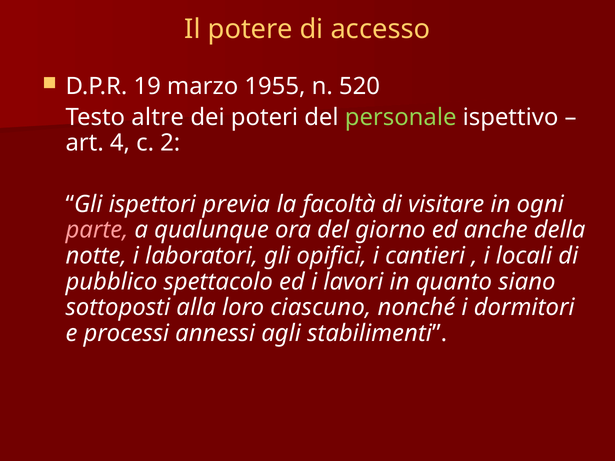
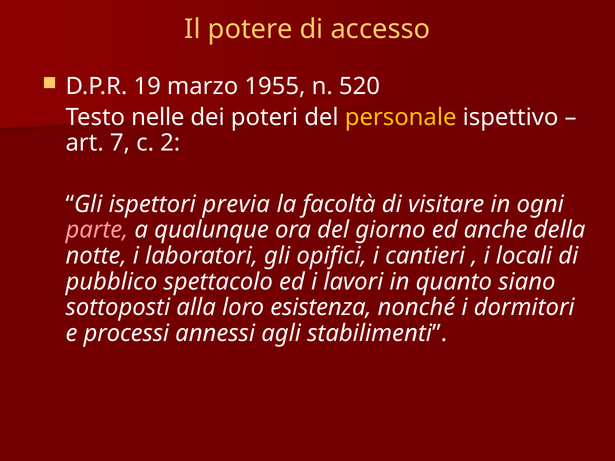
altre: altre -> nelle (158, 117)
personale colour: light green -> yellow (401, 117)
4: 4 -> 7 (120, 143)
ciascuno: ciascuno -> esistenza (321, 308)
